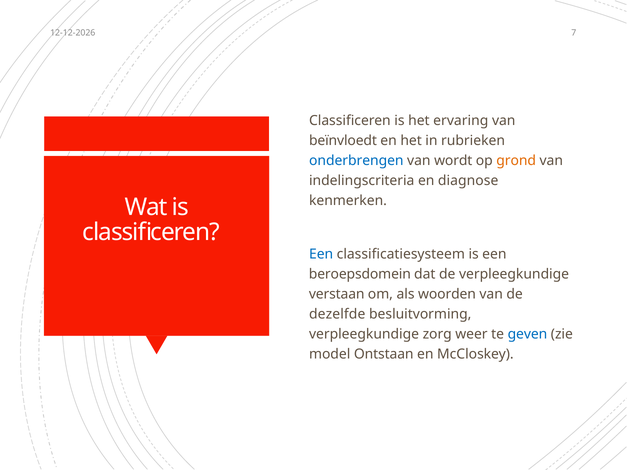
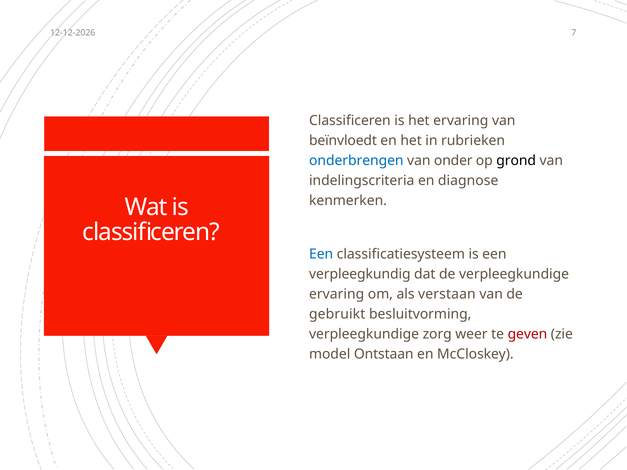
wordt: wordt -> onder (453, 161)
grond colour: orange -> black (516, 161)
beroepsdomein: beroepsdomein -> verpleegkundig (360, 274)
verstaan: verstaan -> ervaring (337, 294)
woorden: woorden -> verstaan (447, 294)
dezelfde: dezelfde -> gebruikt (337, 314)
geven colour: blue -> red (527, 334)
